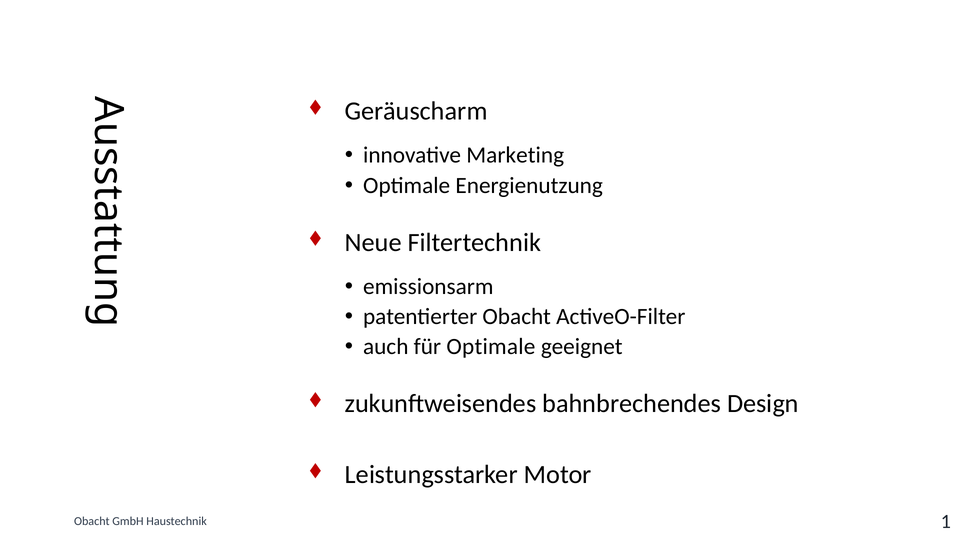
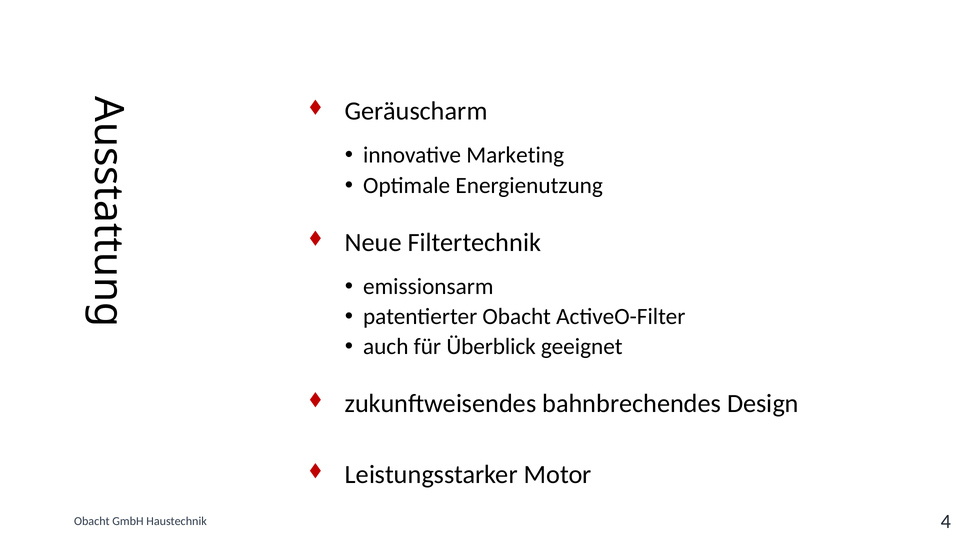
für Optimale: Optimale -> Überblick (491, 347)
1: 1 -> 4 (946, 522)
